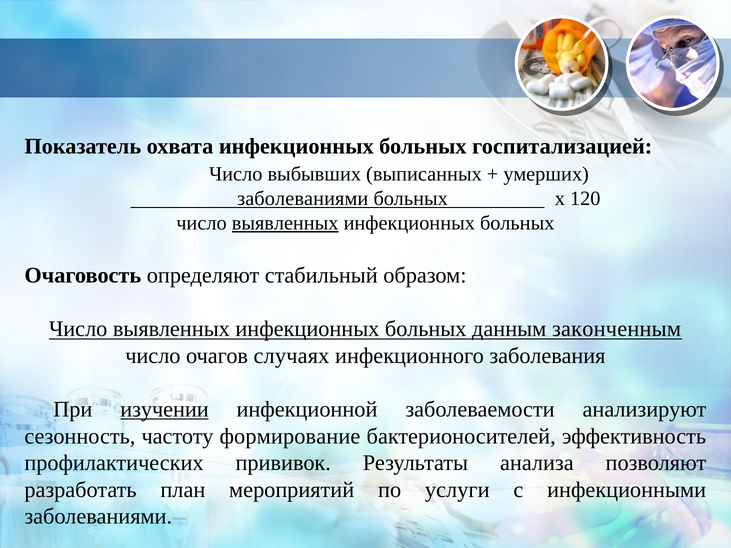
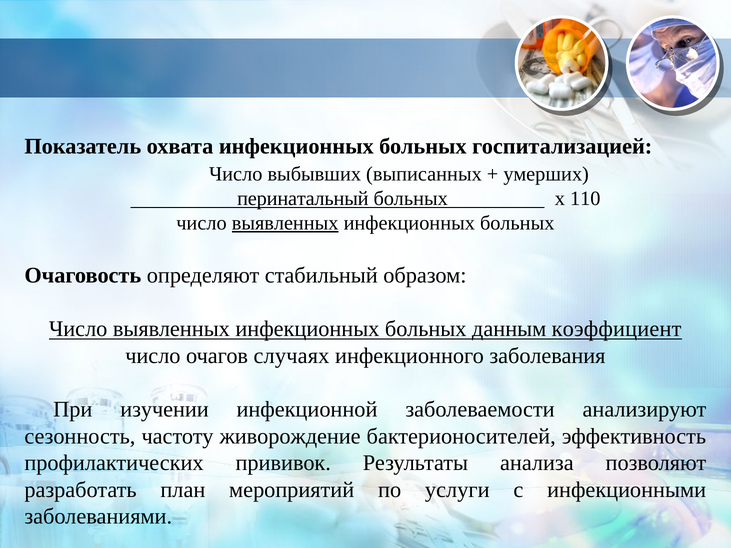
заболеваниями: заболеваниями -> перинатальный (303, 199)
120: 120 -> 110 (585, 199)
законченным: законченным -> коэффициент (617, 329)
изучении underline: present -> none (165, 410)
формирование: формирование -> живорождение (290, 436)
